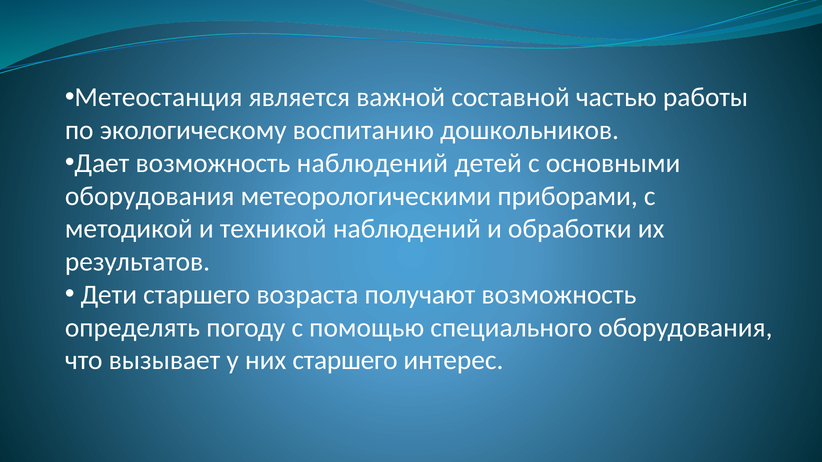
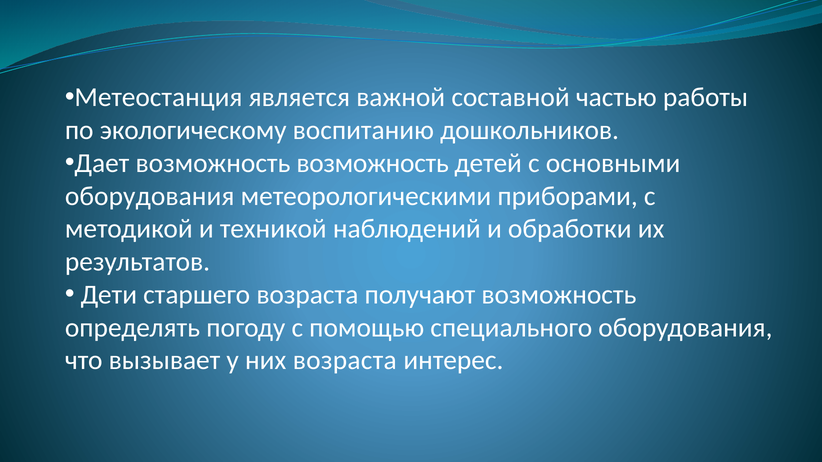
возможность наблюдений: наблюдений -> возможность (373, 163)
них старшего: старшего -> возраста (345, 361)
